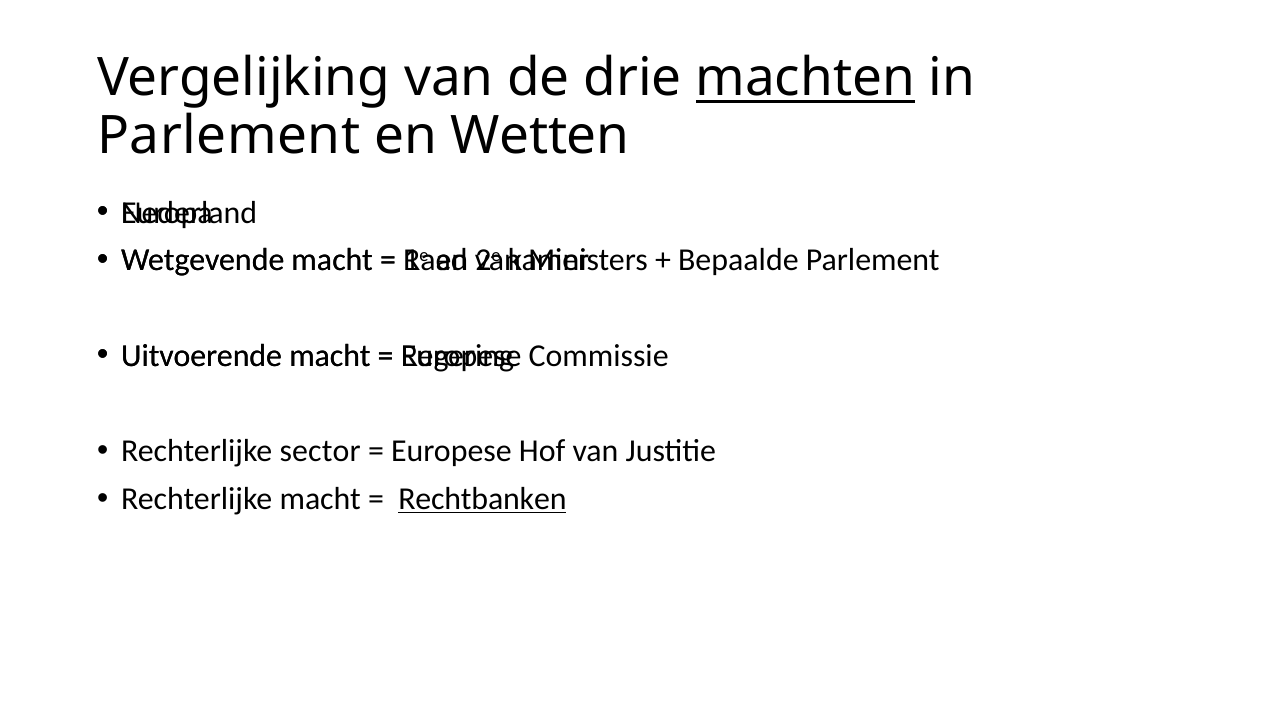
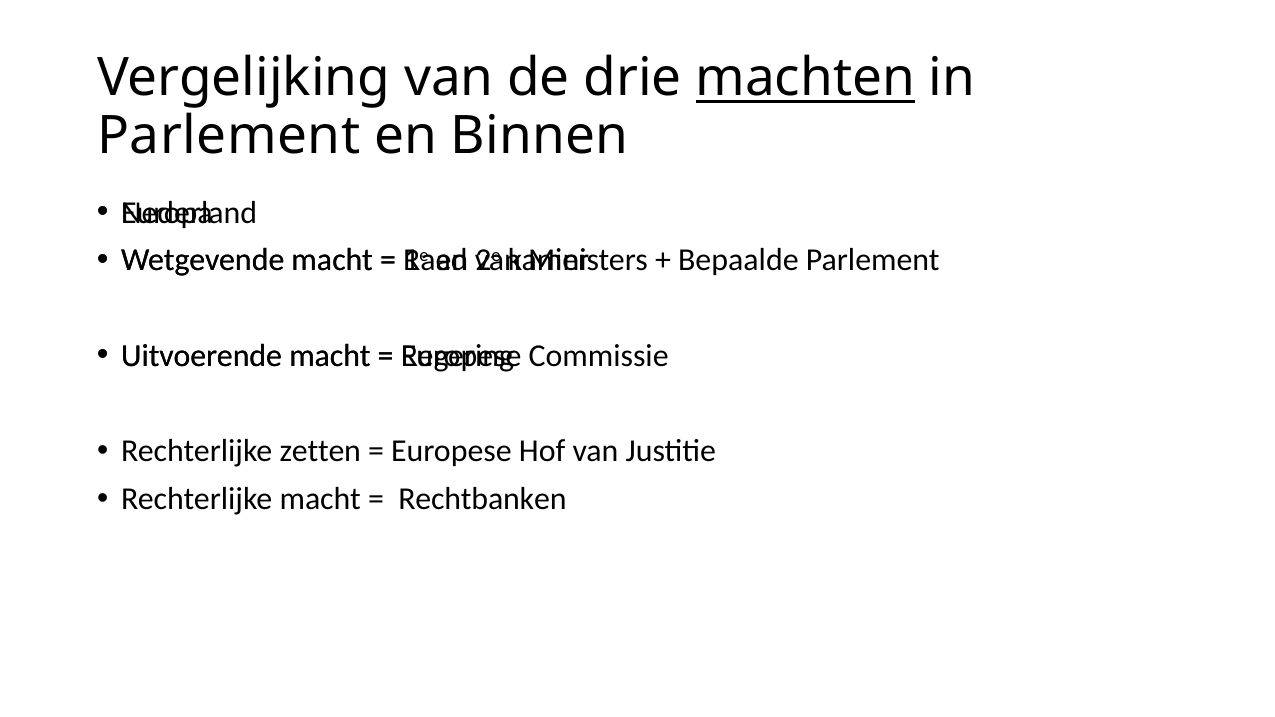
Wetten: Wetten -> Binnen (540, 136)
sector: sector -> zetten (320, 451)
Rechtbanken underline: present -> none (482, 499)
